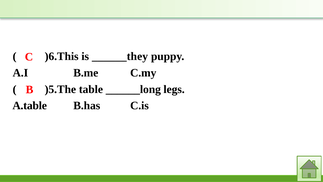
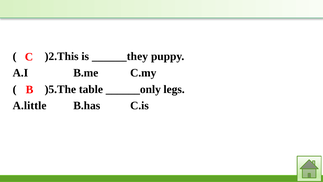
)6.This: )6.This -> )2.This (62, 56)
______long: ______long -> ______only (133, 89)
A.table: A.table -> A.little (30, 106)
